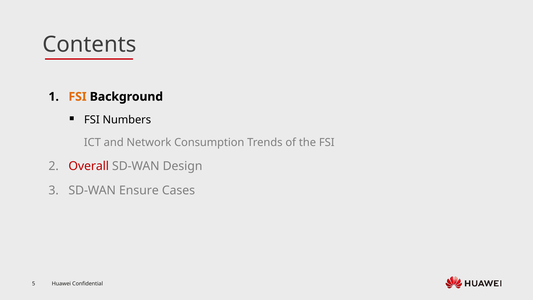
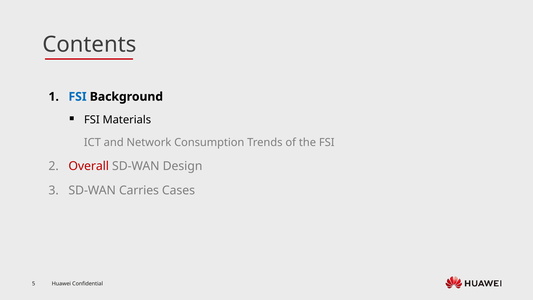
FSI colour: orange -> blue (78, 97)
Numbers: Numbers -> Materials (127, 120)
Ensure: Ensure -> Carries (139, 190)
